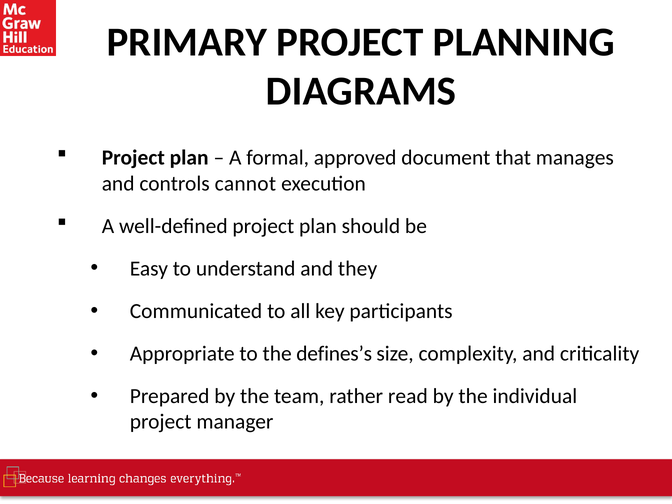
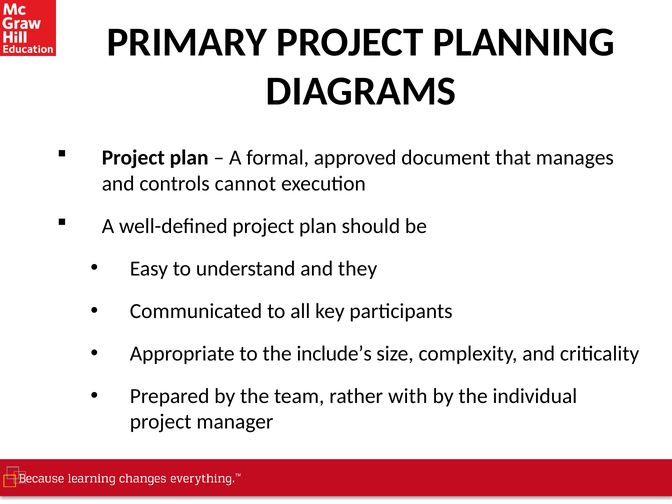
defines’s: defines’s -> include’s (334, 354)
read: read -> with (408, 396)
